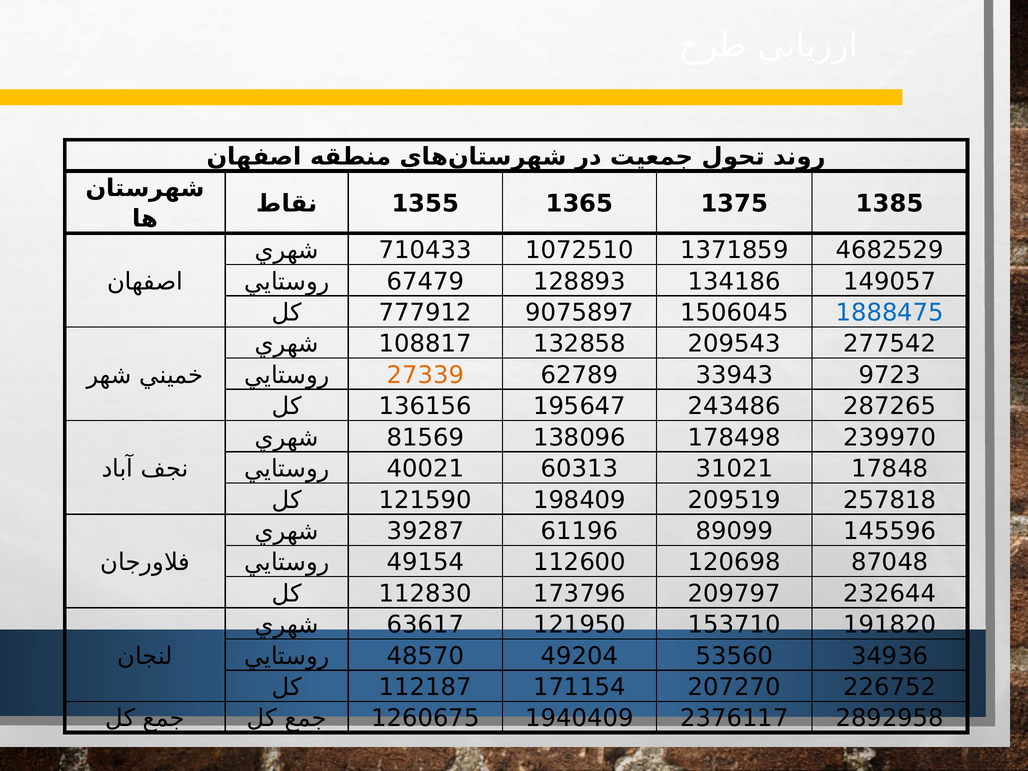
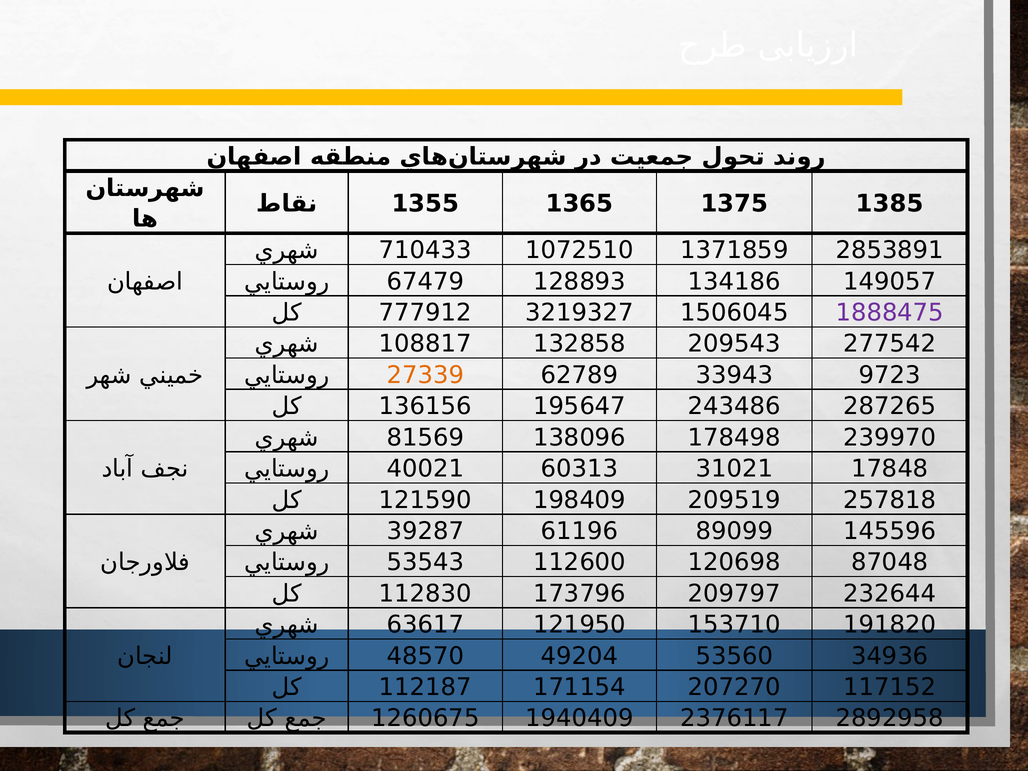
4682529: 4682529 -> 2853891 (890, 250)
9075897: 9075897 -> 3219327 (580, 313)
1888475 colour: blue -> purple (890, 313)
49154: 49154 -> 53543 (425, 562)
226752: 226752 -> 117152 (890, 687)
